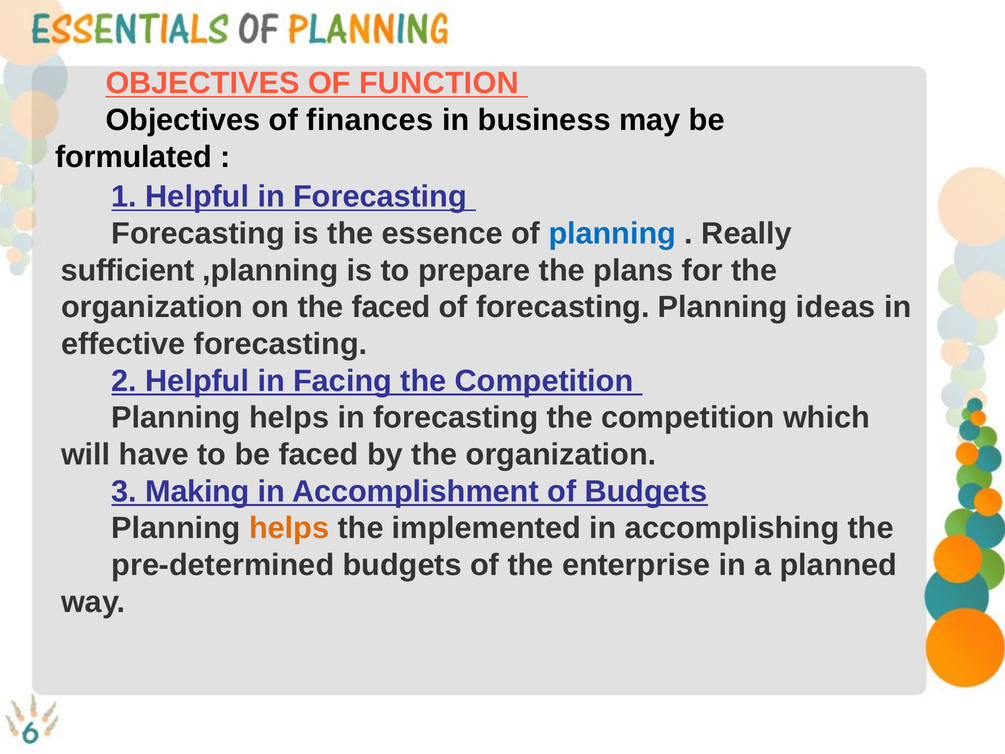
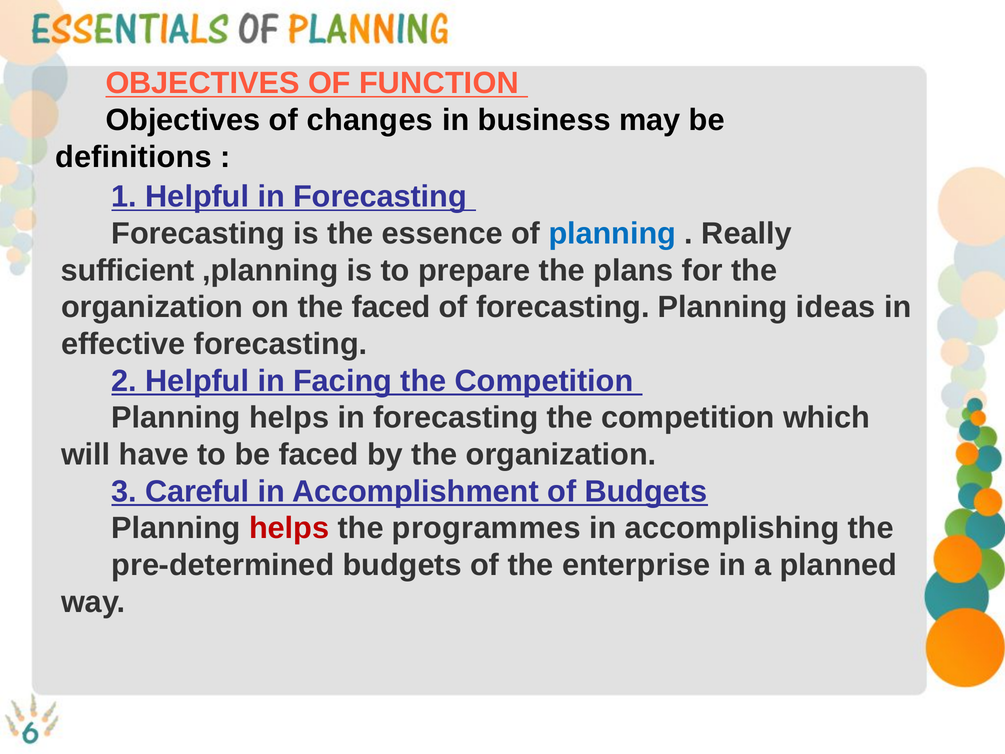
finances: finances -> changes (370, 120)
formulated: formulated -> definitions (133, 157)
Making: Making -> Careful (197, 491)
helps colour: orange -> red (289, 528)
implemented: implemented -> programmes (486, 528)
